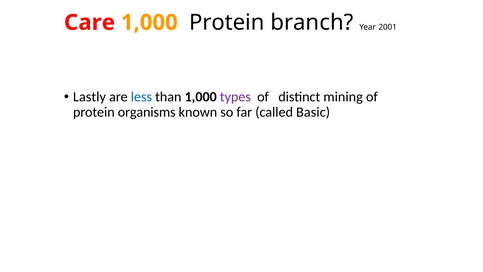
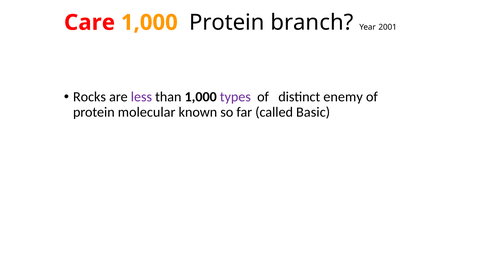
Lastly: Lastly -> Rocks (90, 97)
less colour: blue -> purple (141, 97)
mining: mining -> enemy (343, 97)
organisms: organisms -> molecular (147, 112)
